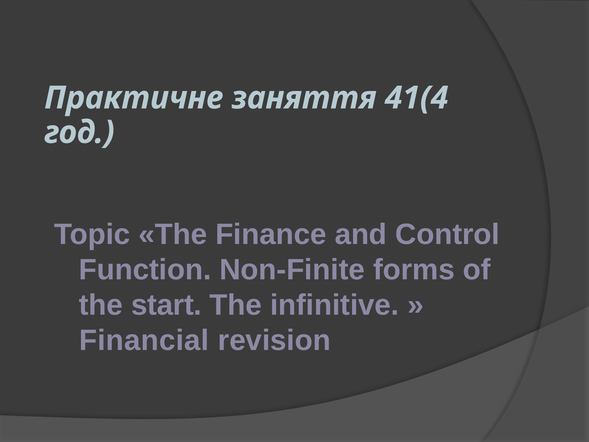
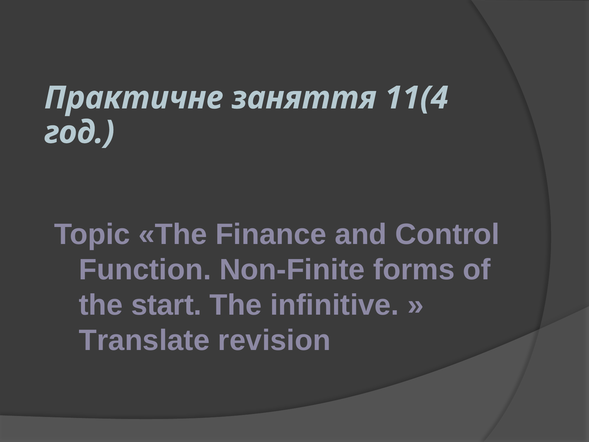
41(4: 41(4 -> 11(4 (417, 98)
Financial: Financial -> Translate (144, 340)
